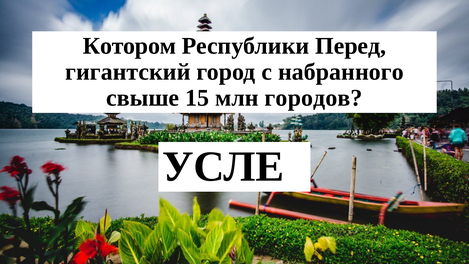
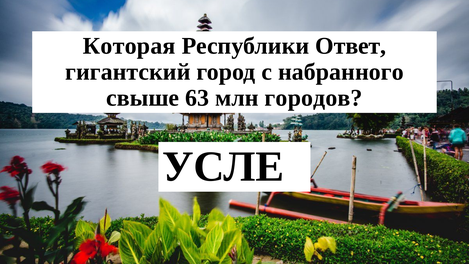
Котором: Котором -> Которая (129, 46)
Перед: Перед -> Ответ (351, 46)
15: 15 -> 63 (197, 98)
